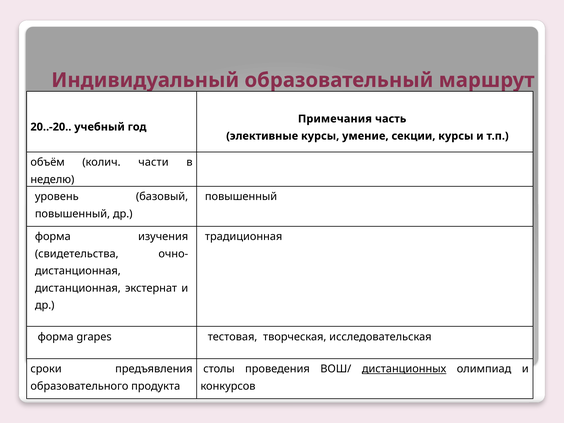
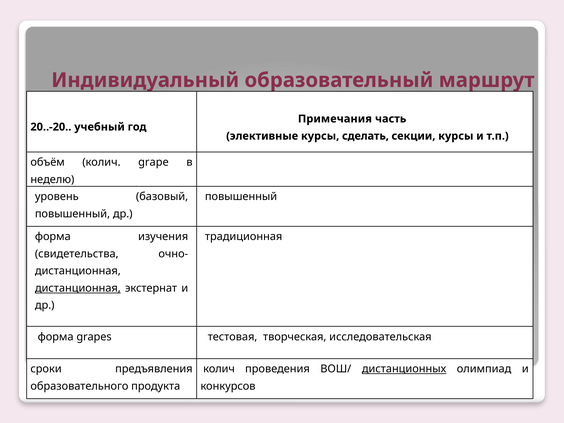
умение: умение -> сделать (365, 136)
части: части -> grape (153, 162)
дистанционная underline: none -> present (78, 288)
столы: столы -> колич (219, 369)
